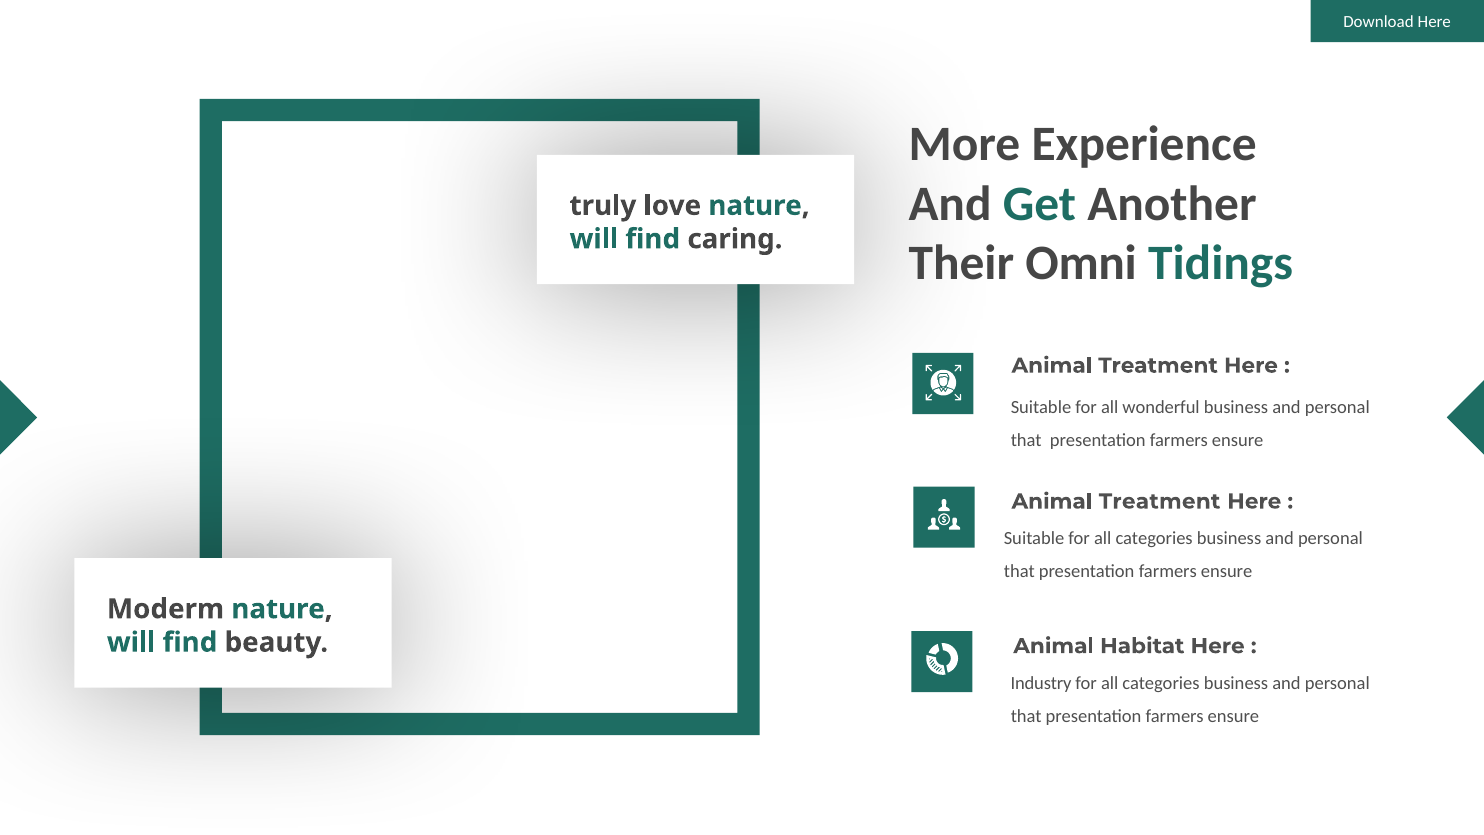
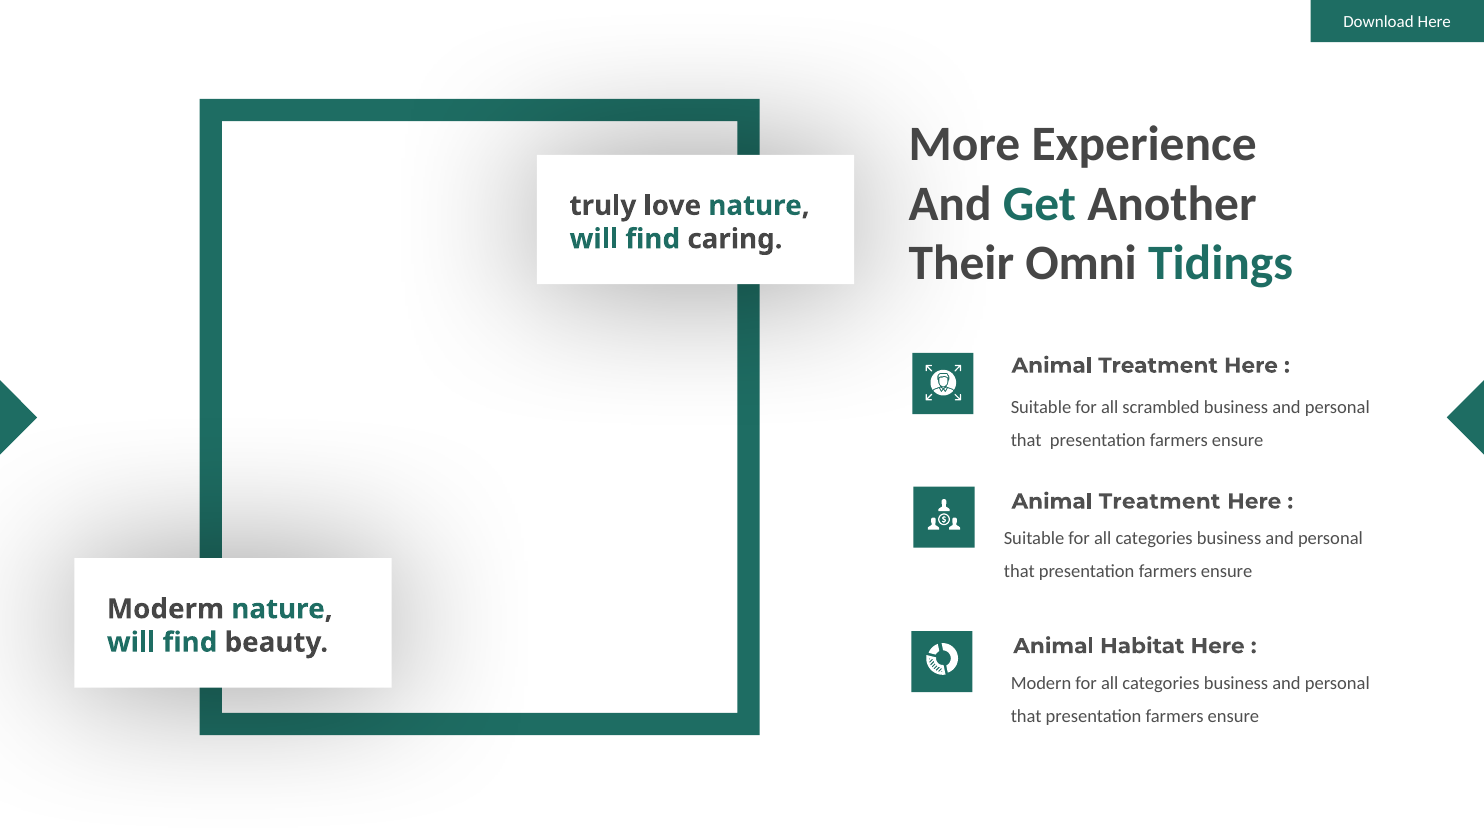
wonderful: wonderful -> scrambled (1161, 407)
Industry: Industry -> Modern (1041, 683)
